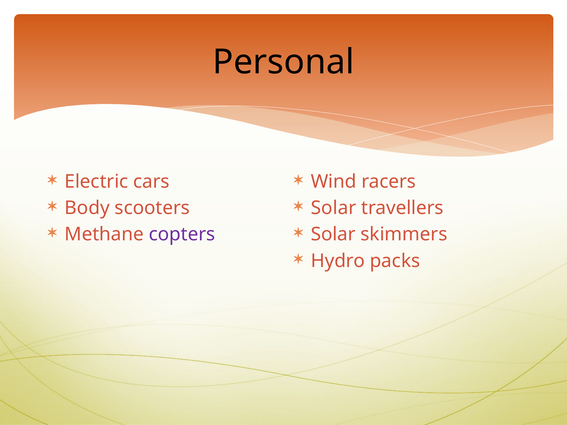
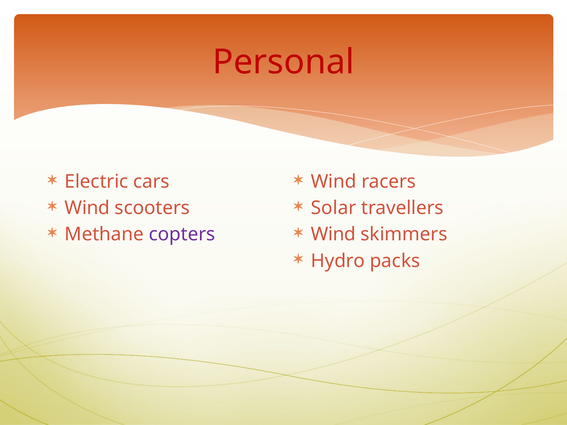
Personal colour: black -> red (283, 62)
Body: Body -> Wind (87, 208)
Solar: Solar -> Wind (333, 235)
